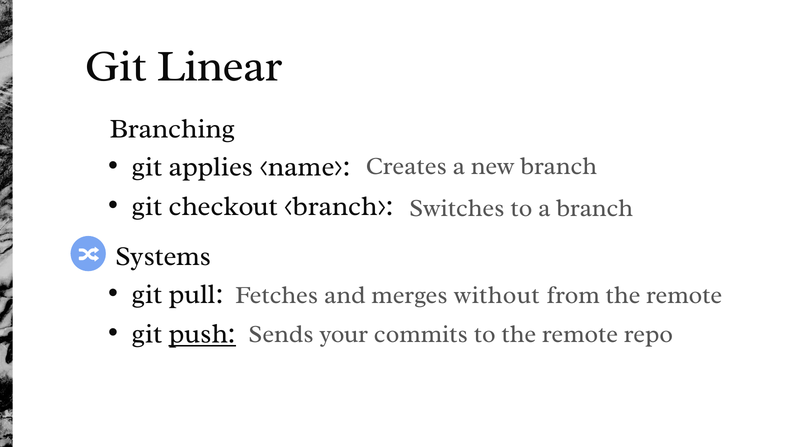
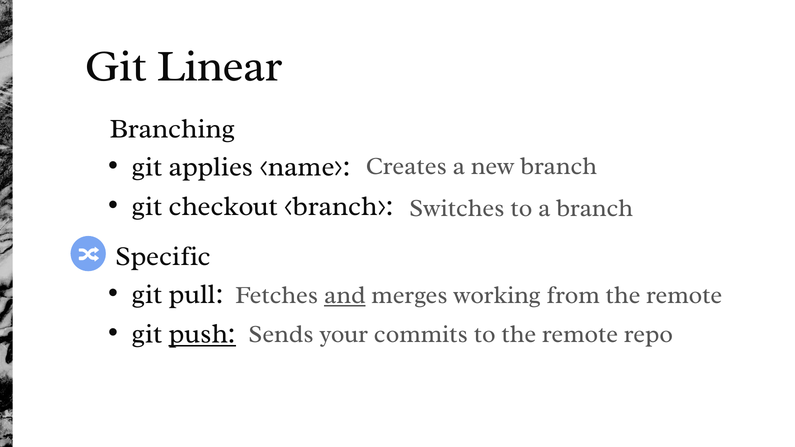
Systems: Systems -> Specific (163, 256)
and underline: none -> present (345, 295)
without: without -> working (497, 295)
